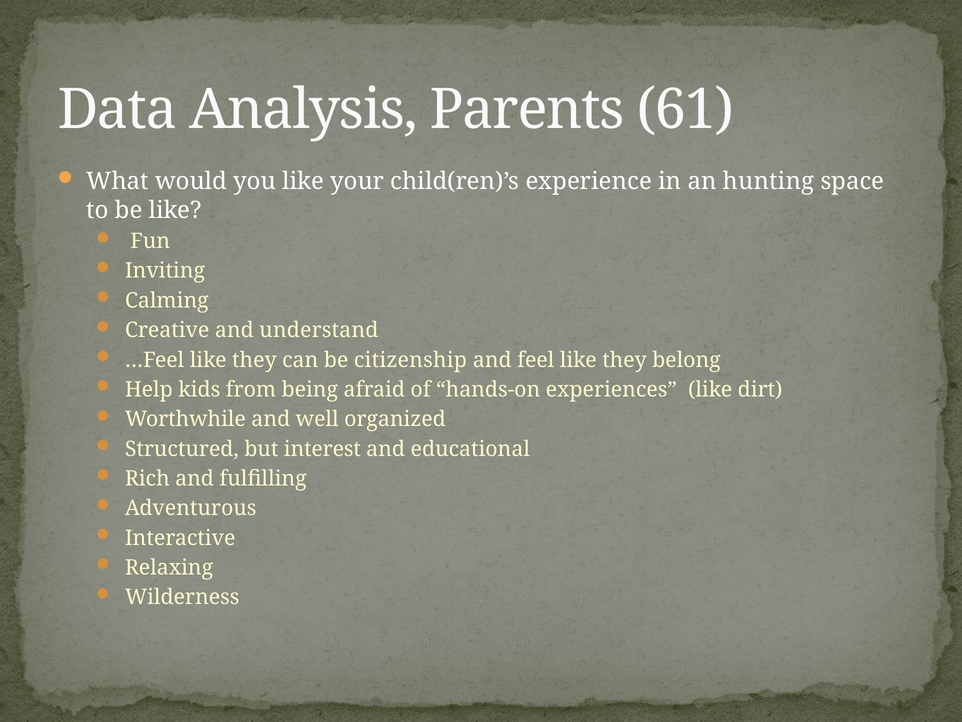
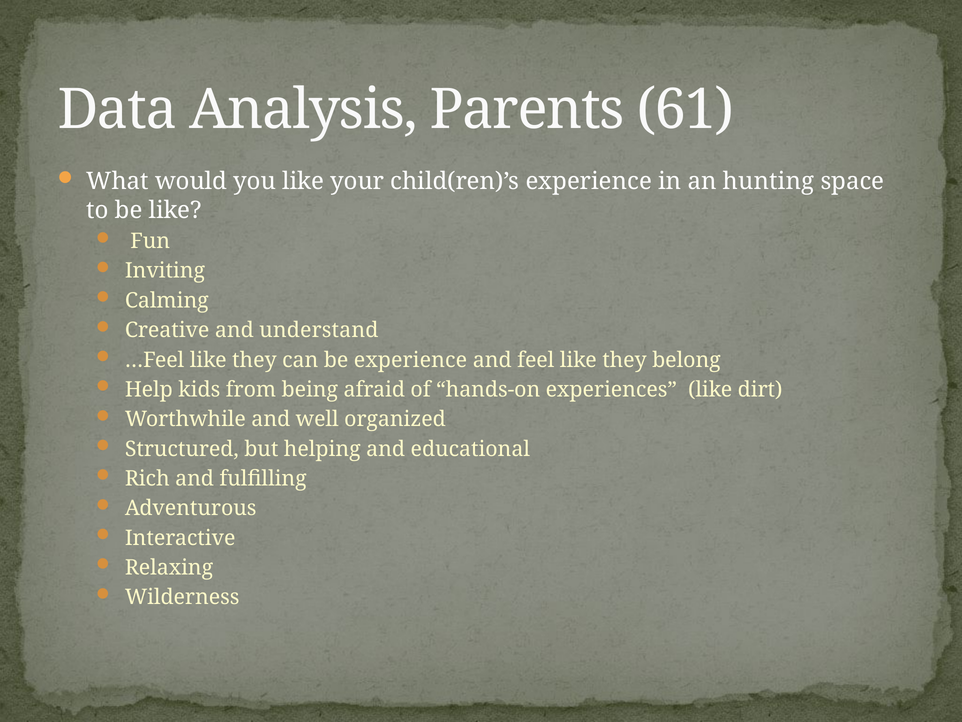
be citizenship: citizenship -> experience (410, 360)
interest: interest -> helping (322, 449)
